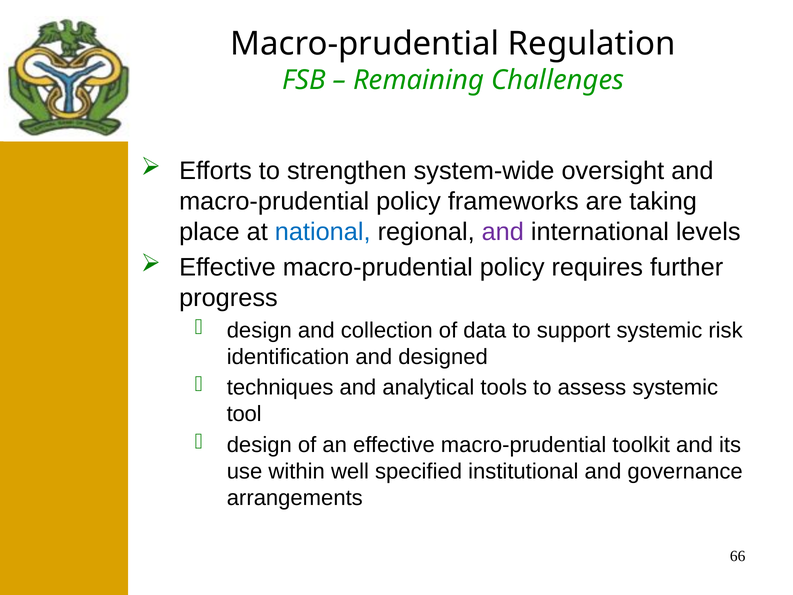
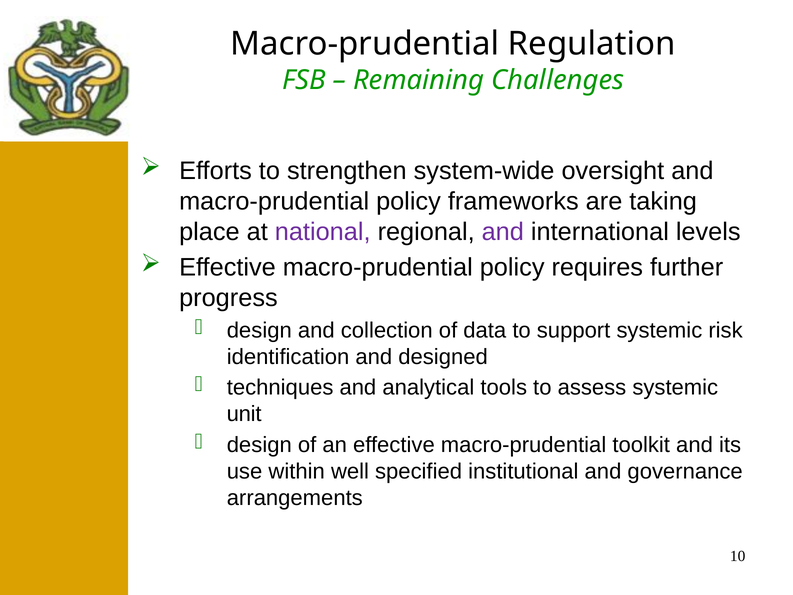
national colour: blue -> purple (323, 232)
tool: tool -> unit (244, 414)
66: 66 -> 10 (738, 556)
